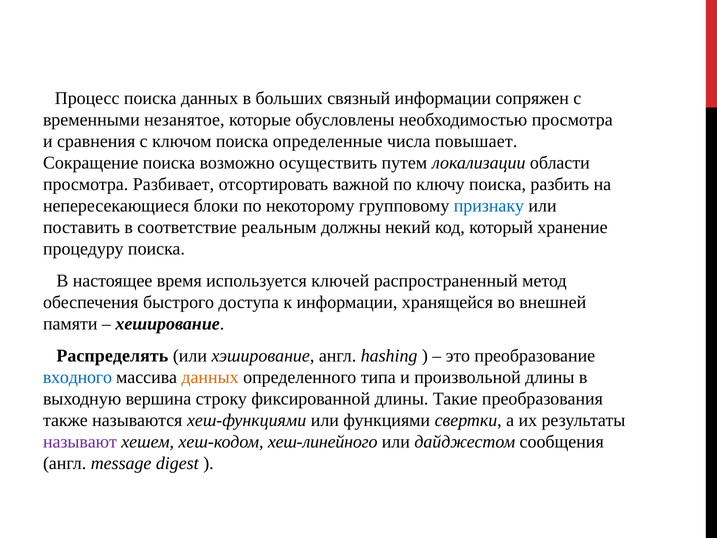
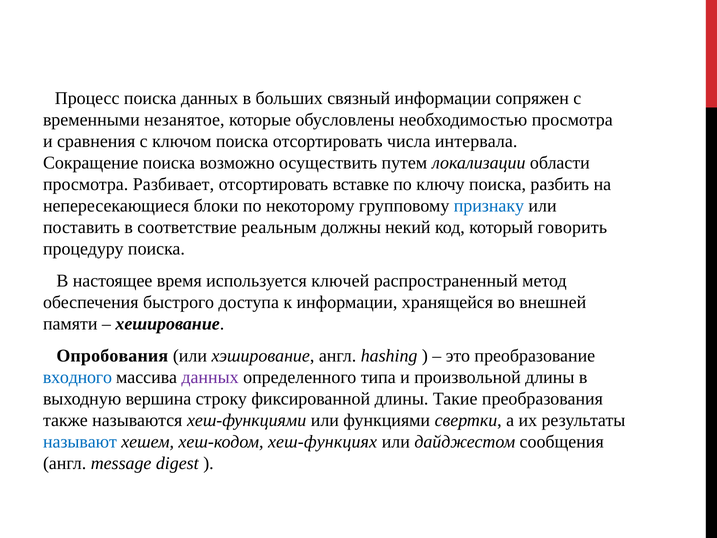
поиска определенные: определенные -> отсортировать (328, 141)
повышает: повышает -> интервала (476, 141)
важной: важной -> вставке (361, 184)
хранение: хранение -> говорить (572, 227)
Распределять: Распределять -> Опробования (112, 355)
данных colour: orange -> purple (210, 377)
называют colour: purple -> blue (80, 442)
хеш-линейного: хеш-линейного -> хеш-функциях (323, 442)
